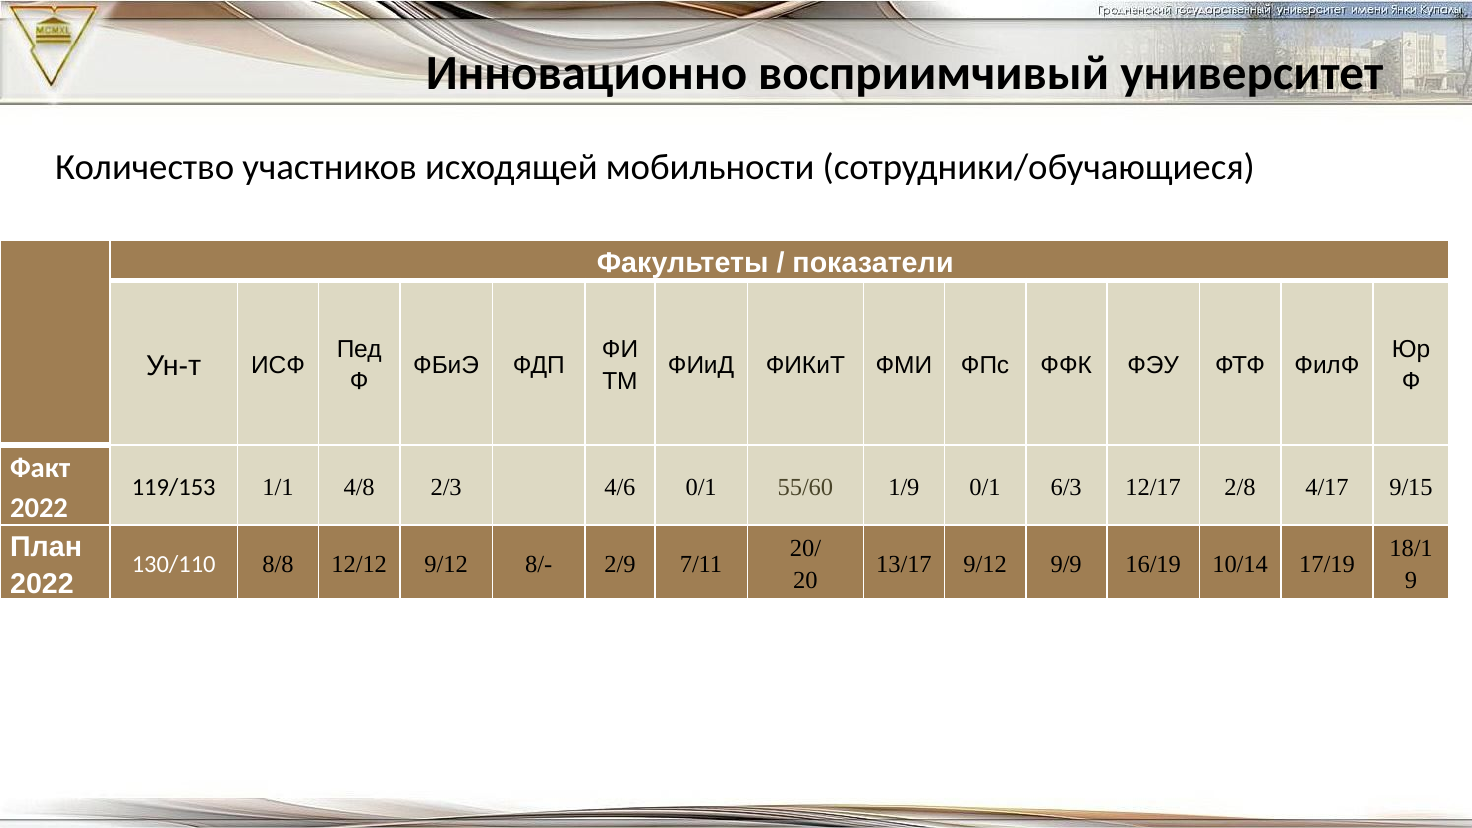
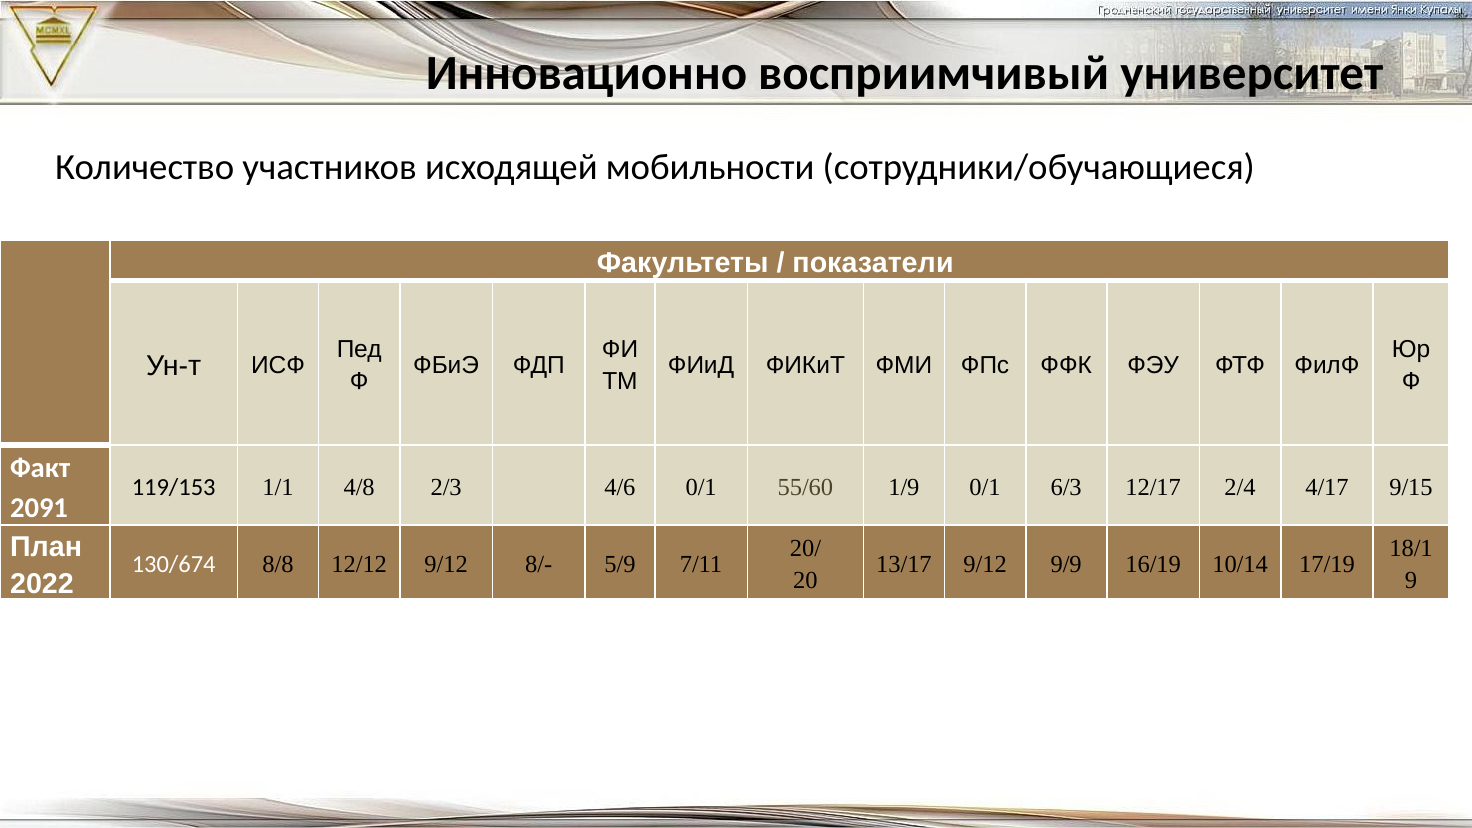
2/8: 2/8 -> 2/4 (1240, 487)
2022: 2022 -> 2091 (39, 508)
130/110: 130/110 -> 130/674 (174, 565)
2/9: 2/9 -> 5/9 (620, 564)
